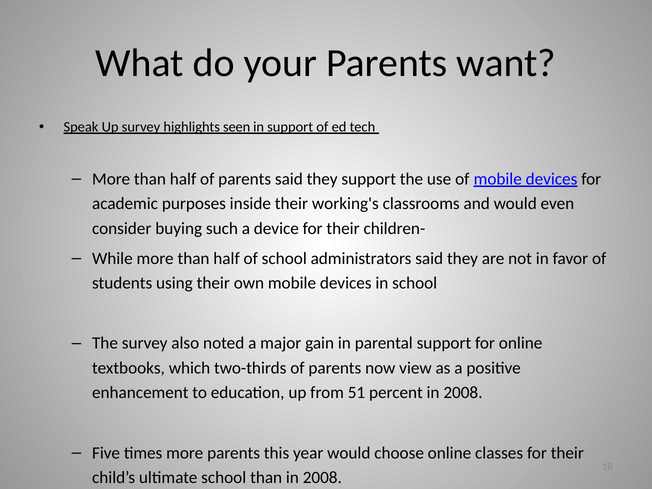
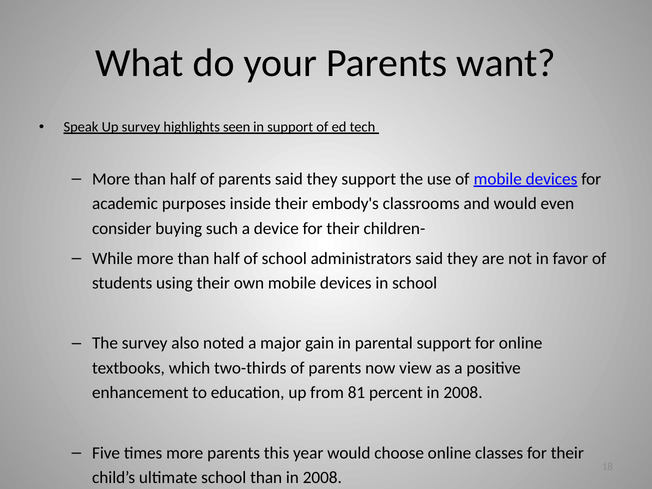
working's: working's -> embody's (345, 204)
51: 51 -> 81 (356, 393)
